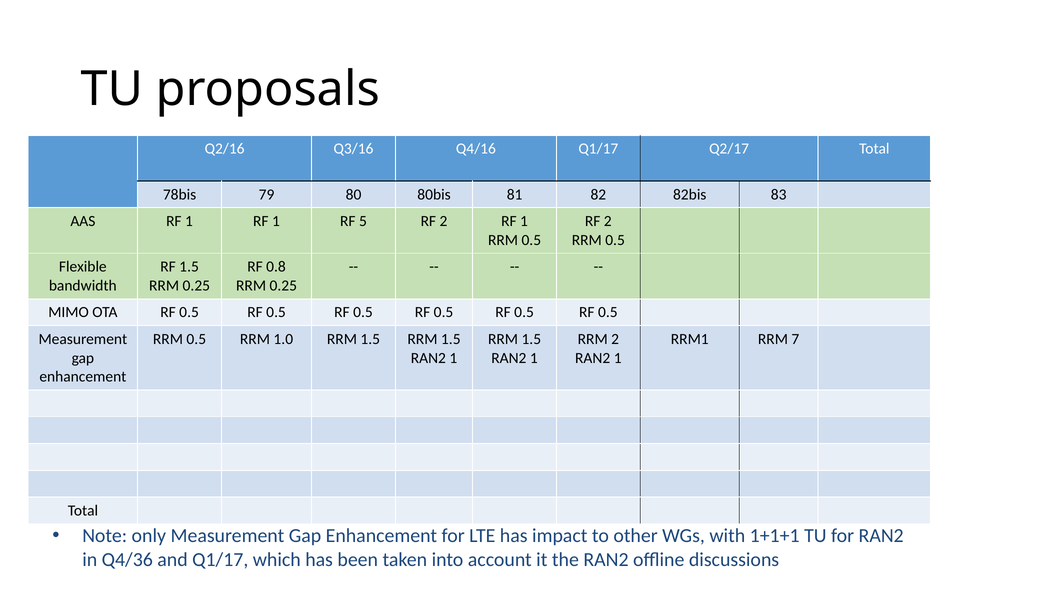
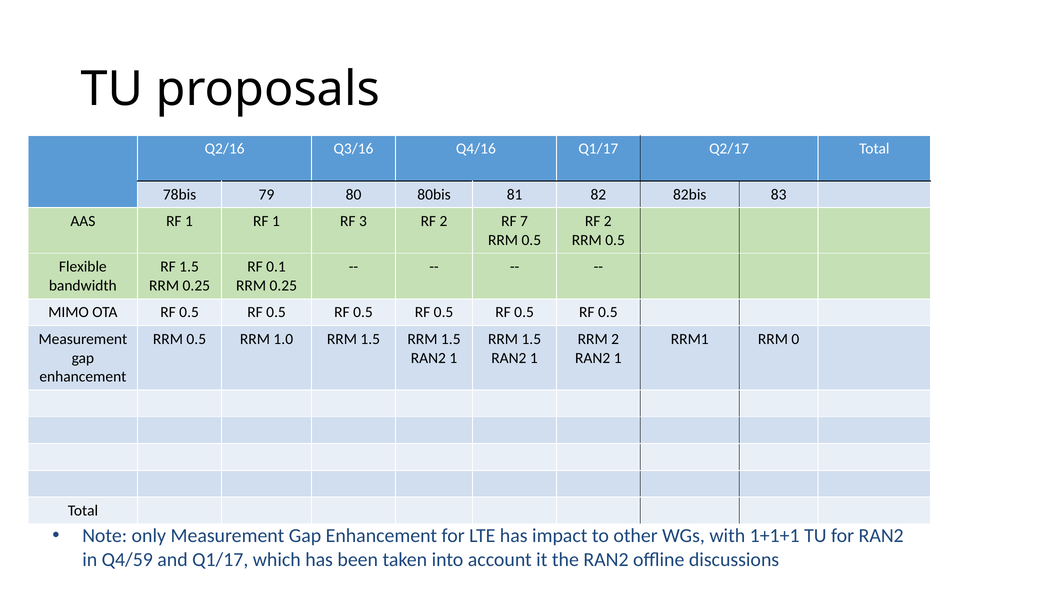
5: 5 -> 3 (363, 221)
2 RF 1: 1 -> 7 (524, 221)
0.8: 0.8 -> 0.1 (276, 267)
7: 7 -> 0 (795, 339)
Q4/36: Q4/36 -> Q4/59 (127, 560)
